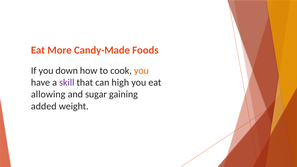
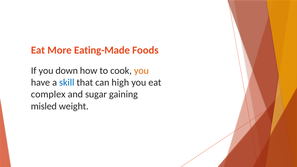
Candy-Made: Candy-Made -> Eating-Made (102, 50)
skill colour: purple -> blue (67, 82)
allowing: allowing -> complex (48, 94)
added: added -> misled (44, 106)
